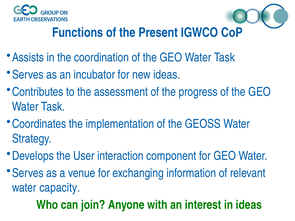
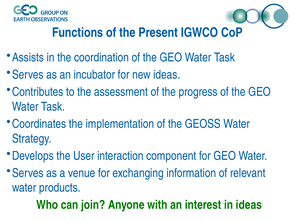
capacity: capacity -> products (60, 188)
